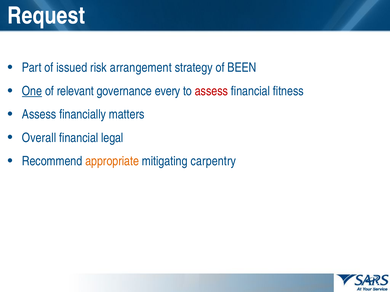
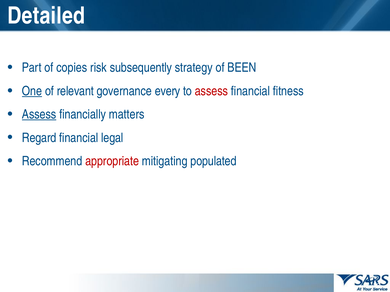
Request: Request -> Detailed (46, 16)
issued: issued -> copies (72, 68)
arrangement: arrangement -> subsequently (141, 68)
Assess underline: none -> present (39, 115)
Overall: Overall -> Regard (39, 138)
appropriate colour: orange -> red (112, 161)
carpentry: carpentry -> populated (213, 161)
